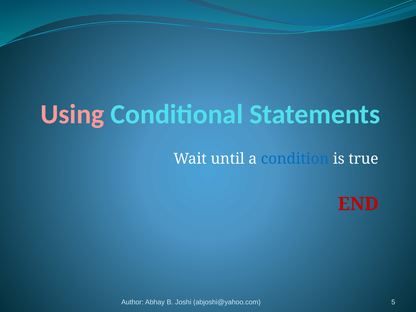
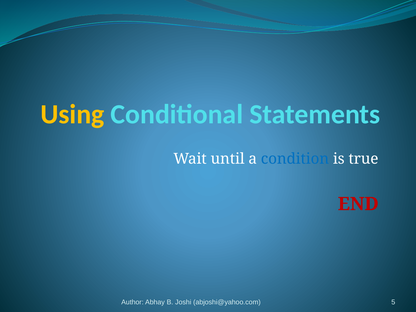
Using colour: pink -> yellow (72, 114)
